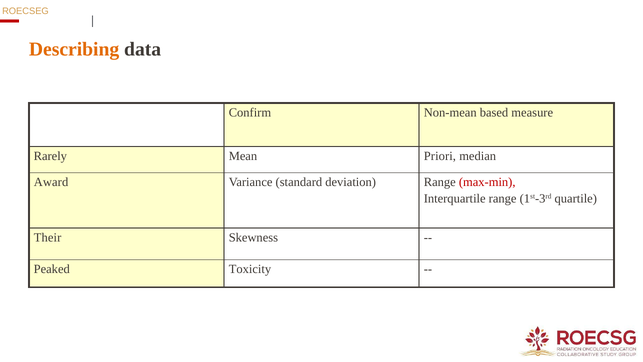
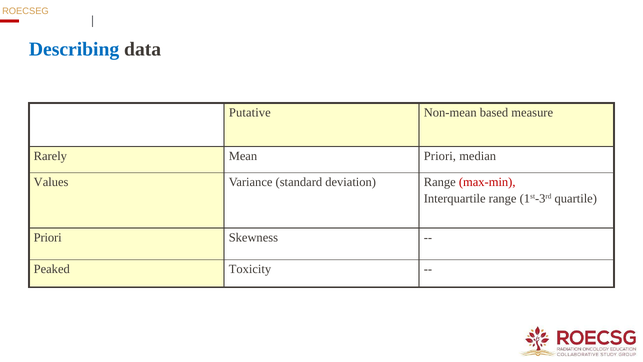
Describing colour: orange -> blue (74, 49)
Confirm: Confirm -> Putative (250, 112)
Award: Award -> Values (51, 182)
Their: Their -> Priori (48, 237)
